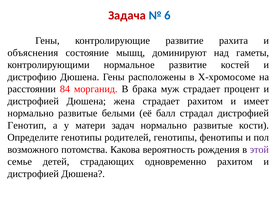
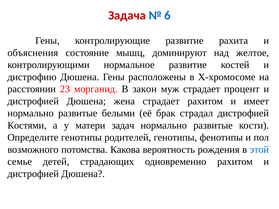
гаметы: гаметы -> желтое (253, 53)
84: 84 -> 23 (65, 89)
брака: брака -> закон (145, 89)
балл: балл -> брак (166, 113)
Генотип: Генотип -> Костями (27, 126)
этой colour: purple -> blue (259, 150)
